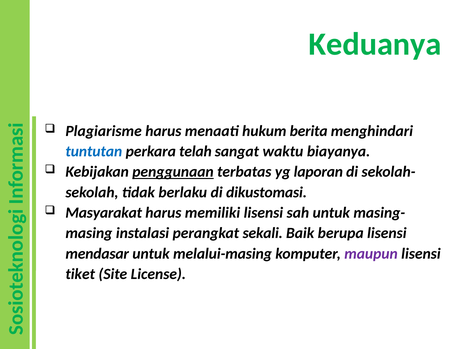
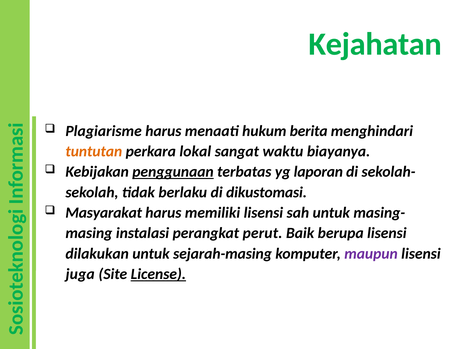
Keduanya: Keduanya -> Kejahatan (375, 44)
tuntutan colour: blue -> orange (94, 152)
telah: telah -> lokal (195, 152)
sekali: sekali -> perut (263, 234)
mendasar: mendasar -> dilakukan (97, 254)
melalui-masing: melalui-masing -> sejarah-masing (223, 254)
tiket: tiket -> juga (80, 275)
License underline: none -> present (158, 275)
